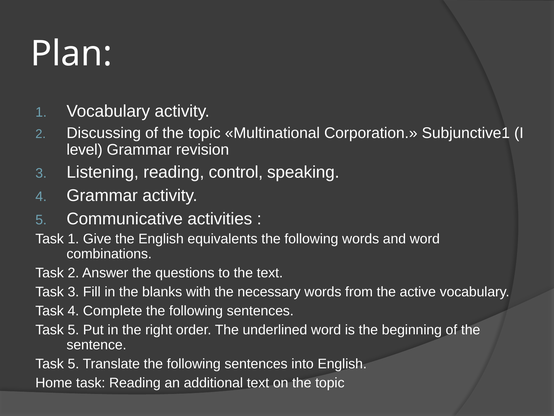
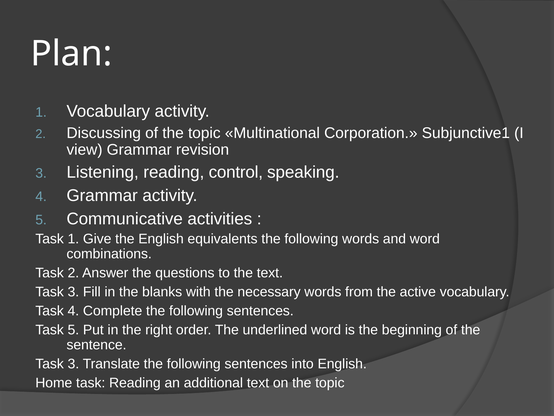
level: level -> view (84, 149)
5: 5 -> 3 (73, 364)
